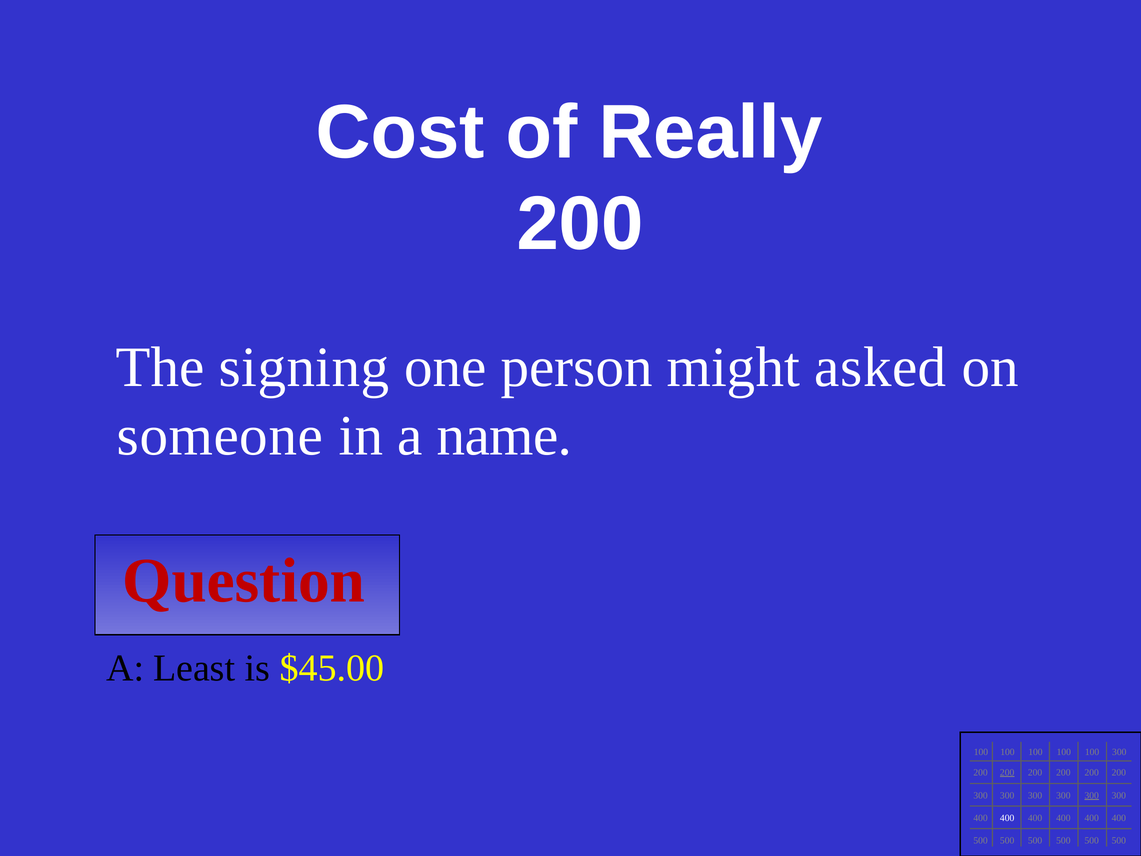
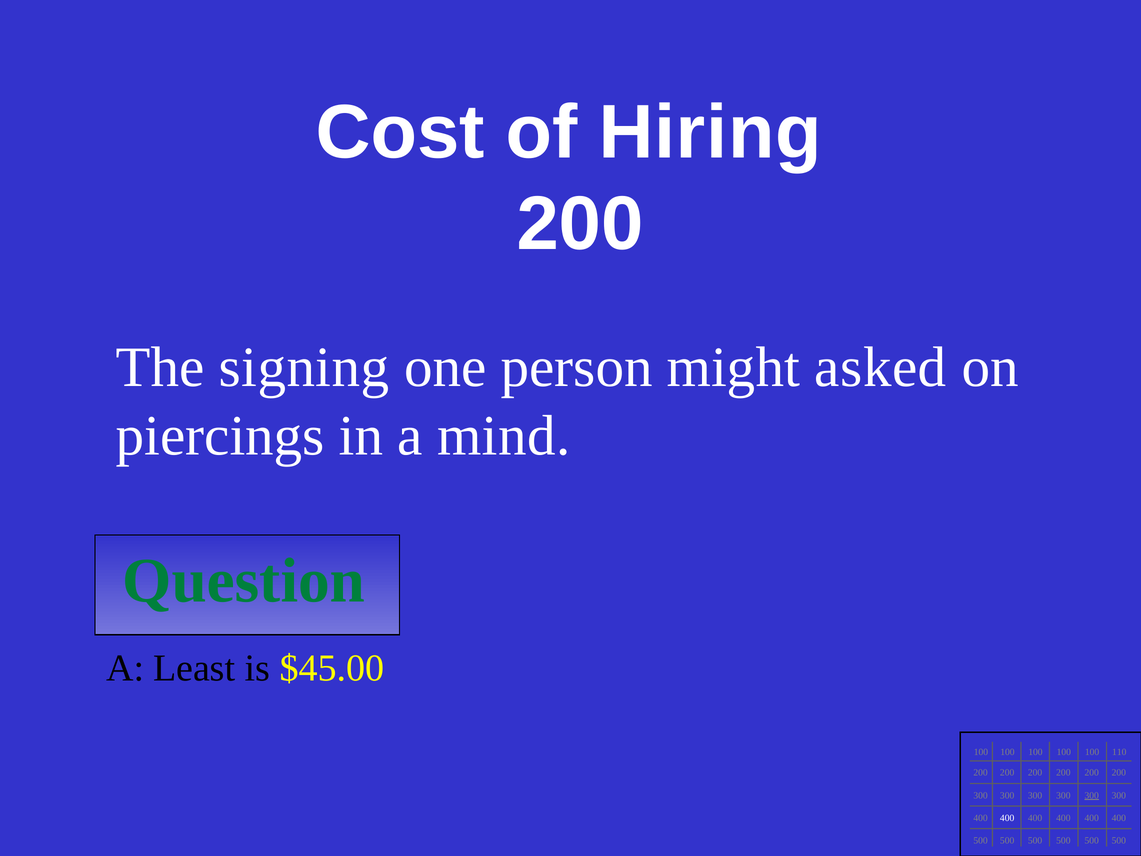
Really: Really -> Hiring (710, 133)
someone: someone -> piercings (220, 436)
name: name -> mind (504, 436)
Question colour: red -> green (244, 581)
100 300: 300 -> 110 (1119, 752)
200 underline: present -> none (1007, 772)
